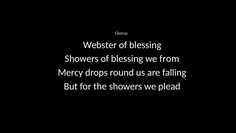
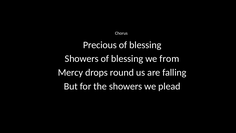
Webster: Webster -> Precious (100, 45)
